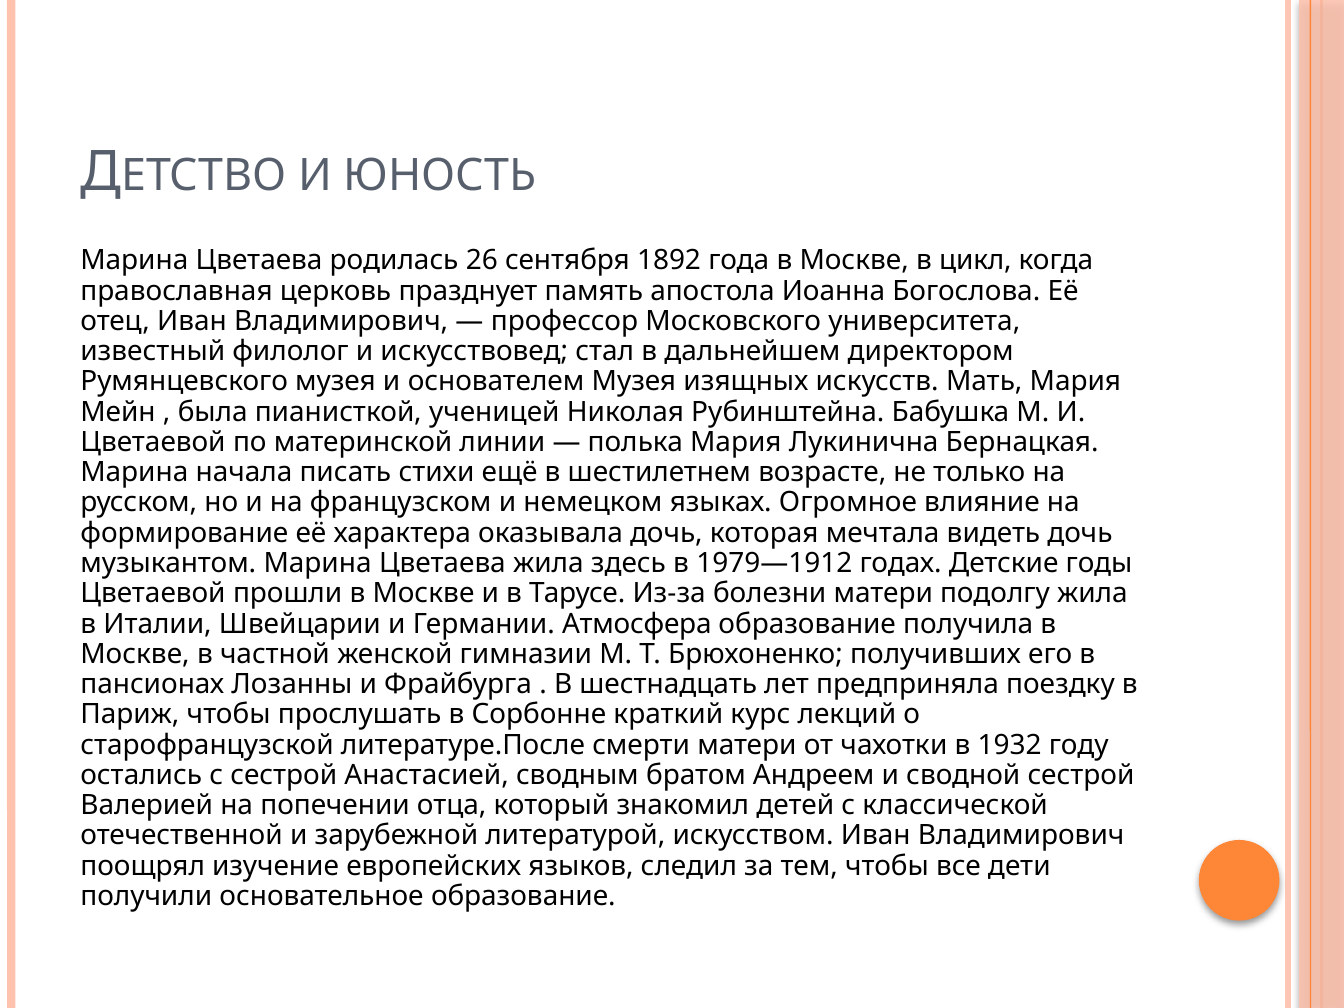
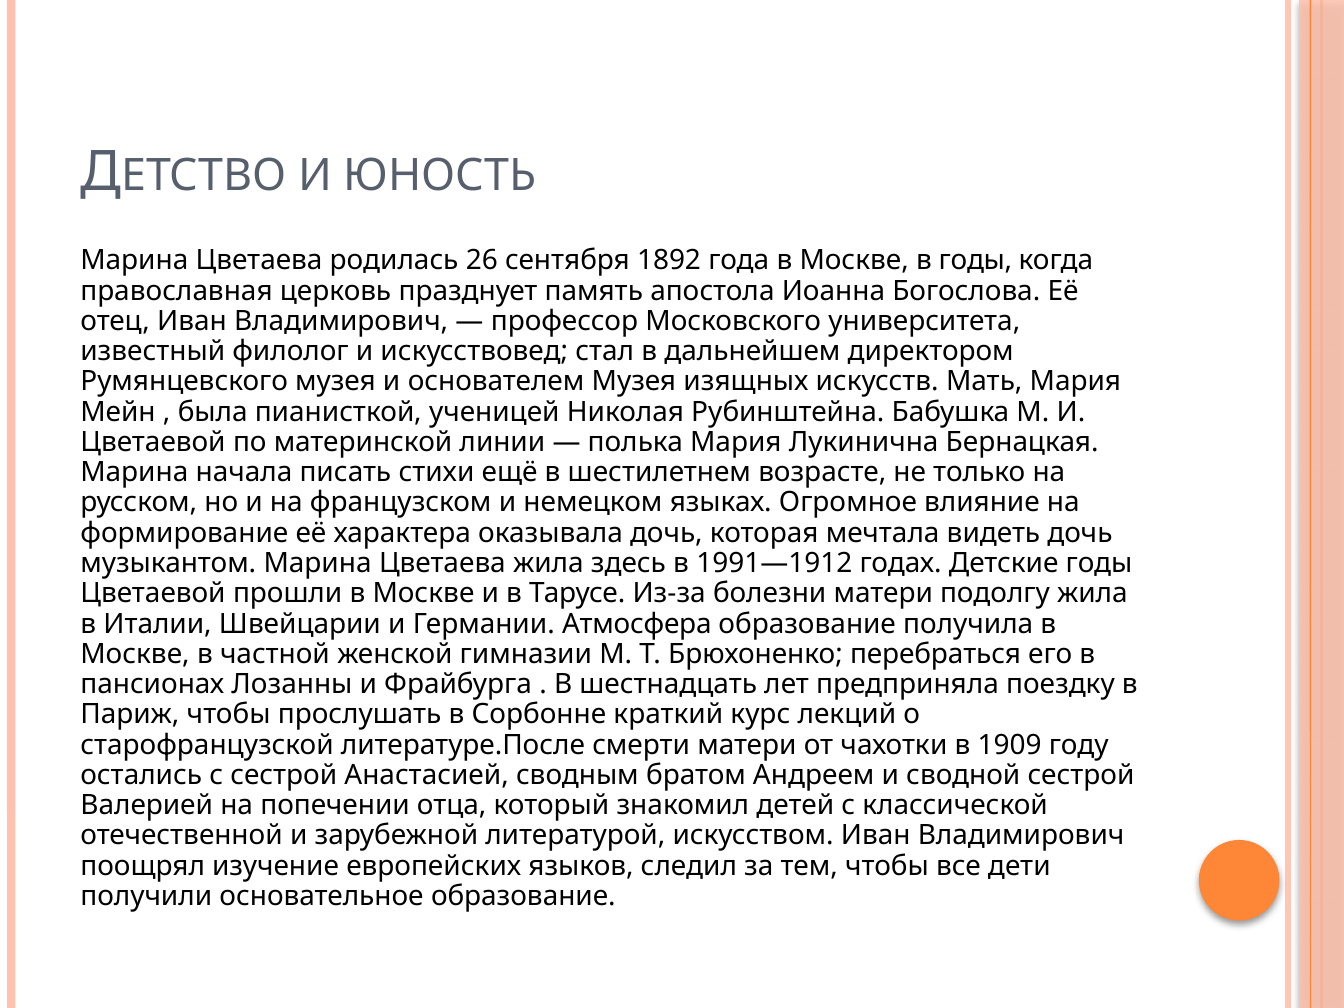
в цикл: цикл -> годы (975, 261)
1979—1912: 1979—1912 -> 1991—1912 (774, 563)
получивших: получивших -> перебраться (936, 654)
1932: 1932 -> 1909 (1010, 745)
